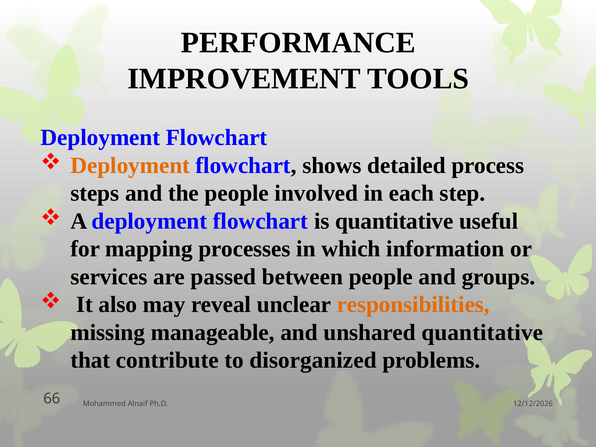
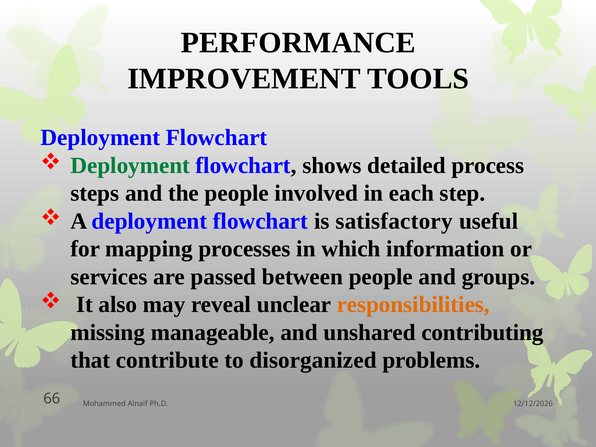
Deployment colour: orange -> green (130, 165)
is quantitative: quantitative -> satisfactory (394, 221)
unshared quantitative: quantitative -> contributing (482, 332)
